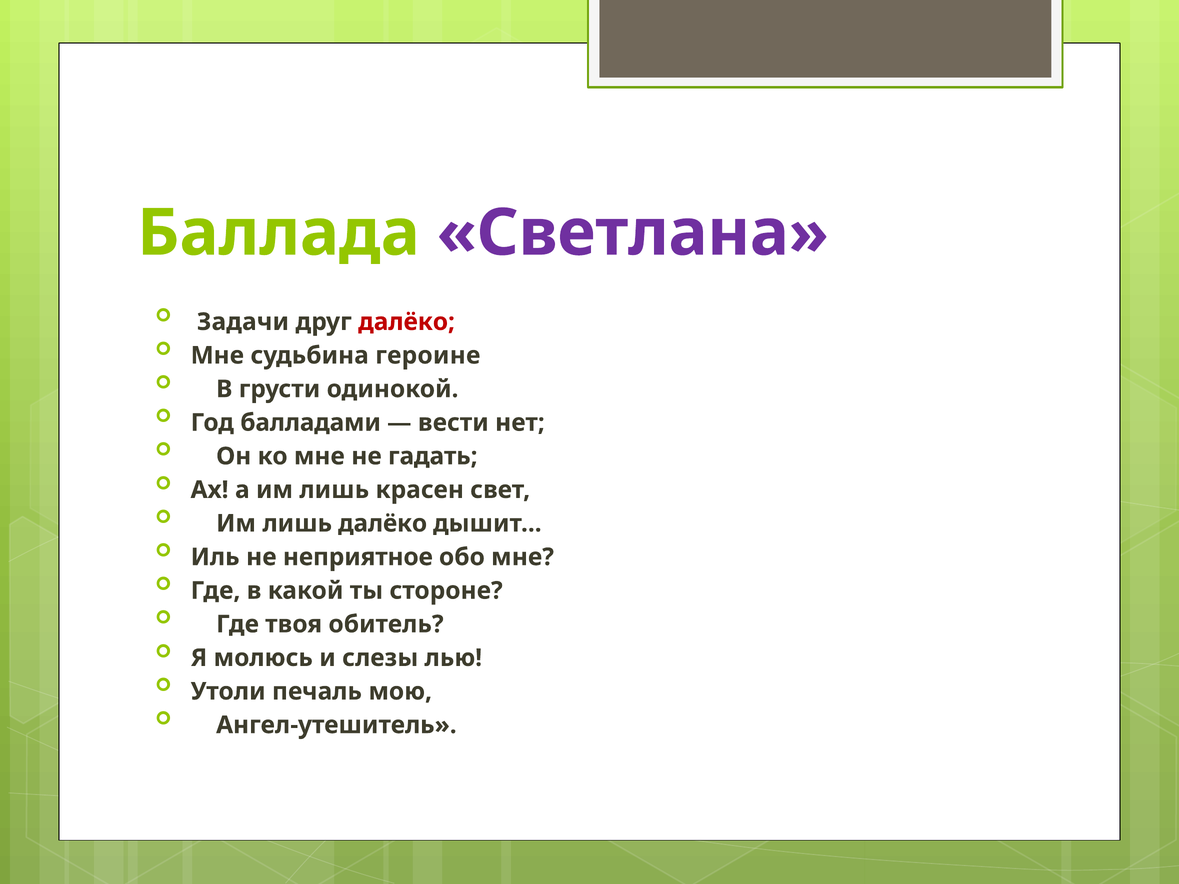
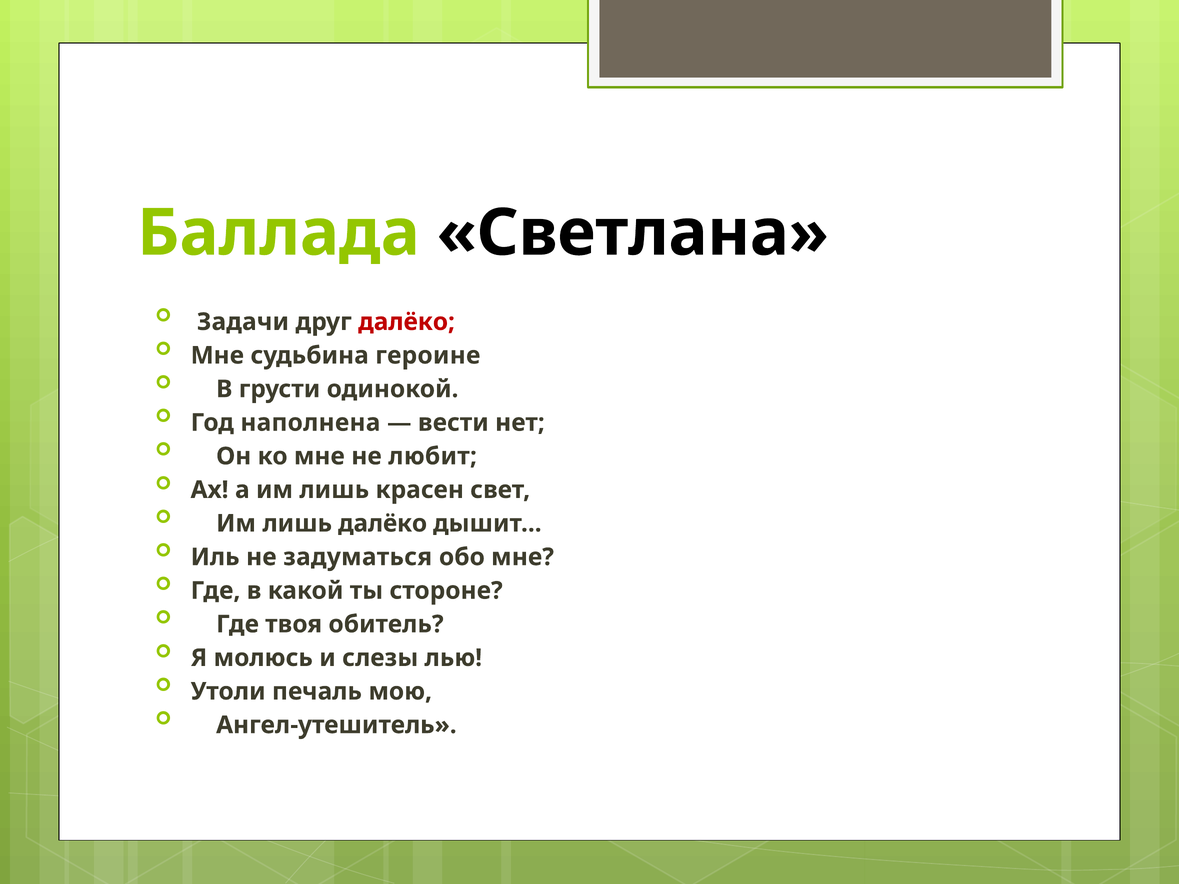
Светлана colour: purple -> black (633, 233)
балладами: балладами -> наполнена (310, 423)
гадать: гадать -> любит (433, 456)
неприятное: неприятное -> задуматься (358, 557)
